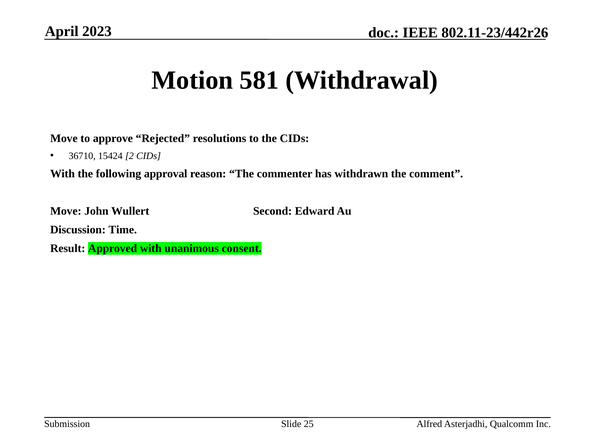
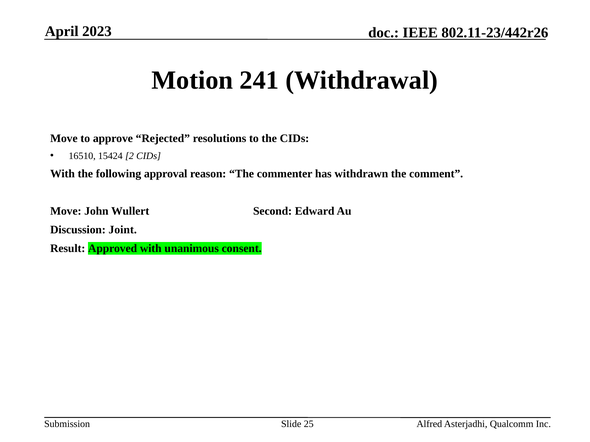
581: 581 -> 241 (259, 80)
36710: 36710 -> 16510 (82, 156)
Time: Time -> Joint (123, 230)
